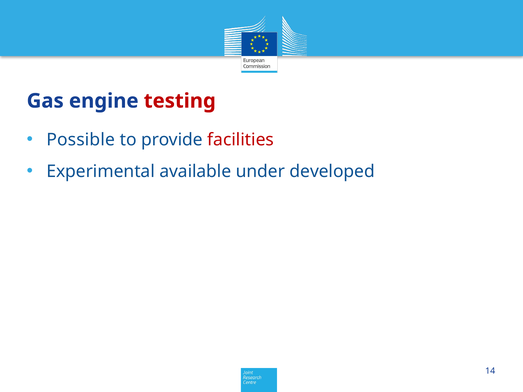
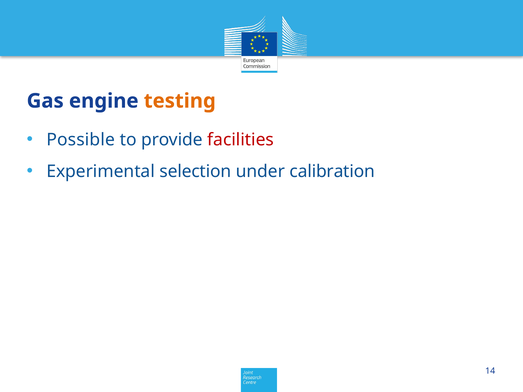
testing colour: red -> orange (180, 101)
available: available -> selection (195, 172)
developed: developed -> calibration (332, 172)
